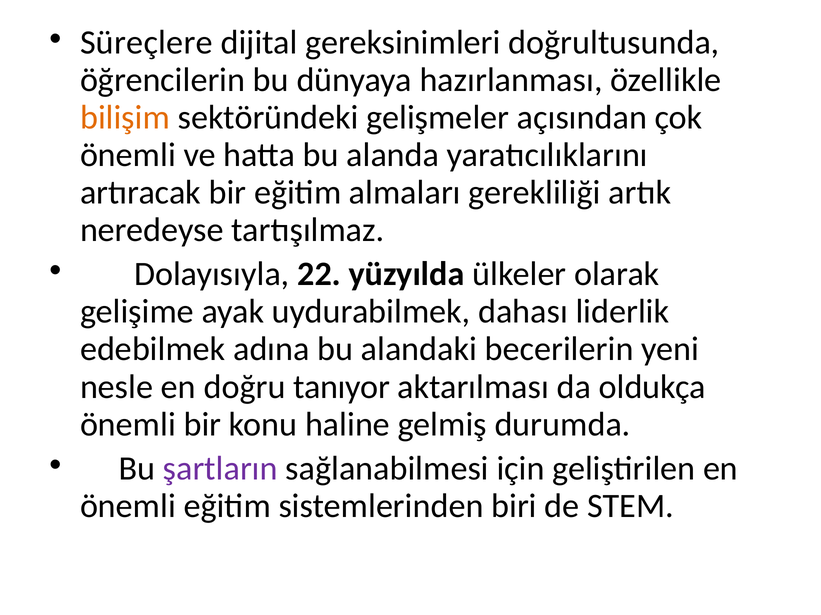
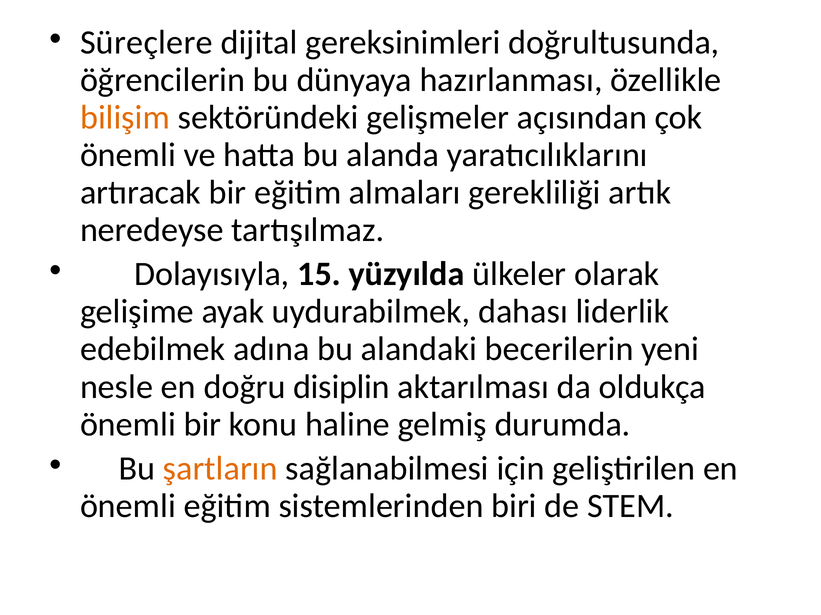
22: 22 -> 15 (319, 274)
tanıyor: tanıyor -> disiplin (342, 387)
şartların colour: purple -> orange (220, 469)
